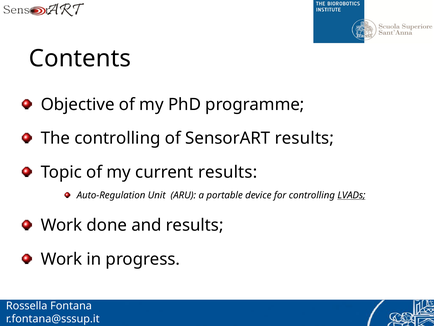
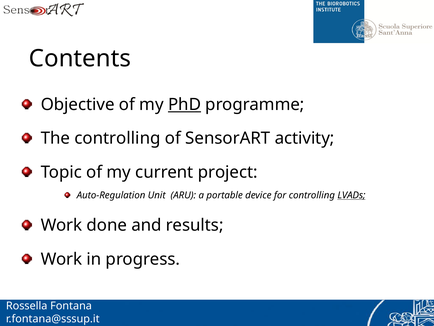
PhD underline: none -> present (185, 104)
SensorART results: results -> activity (305, 138)
current results: results -> project (228, 172)
